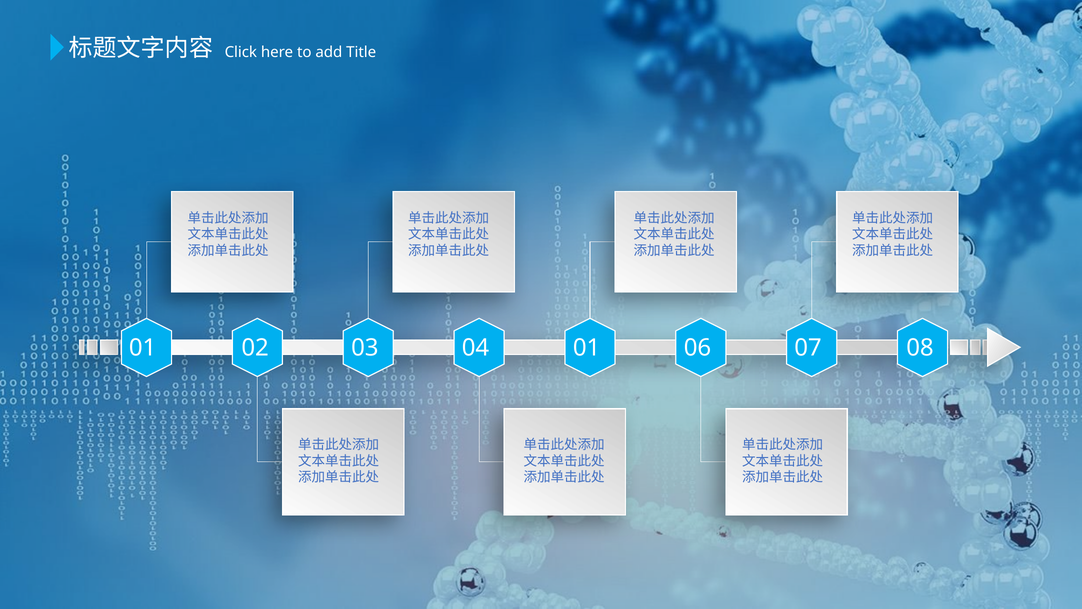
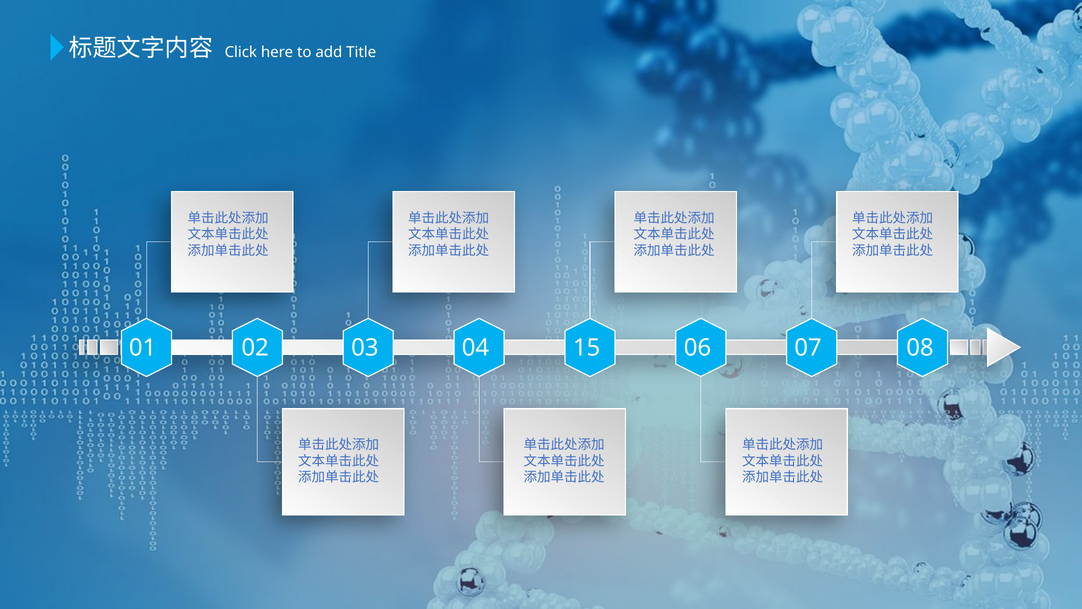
04 01: 01 -> 15 (587, 348)
